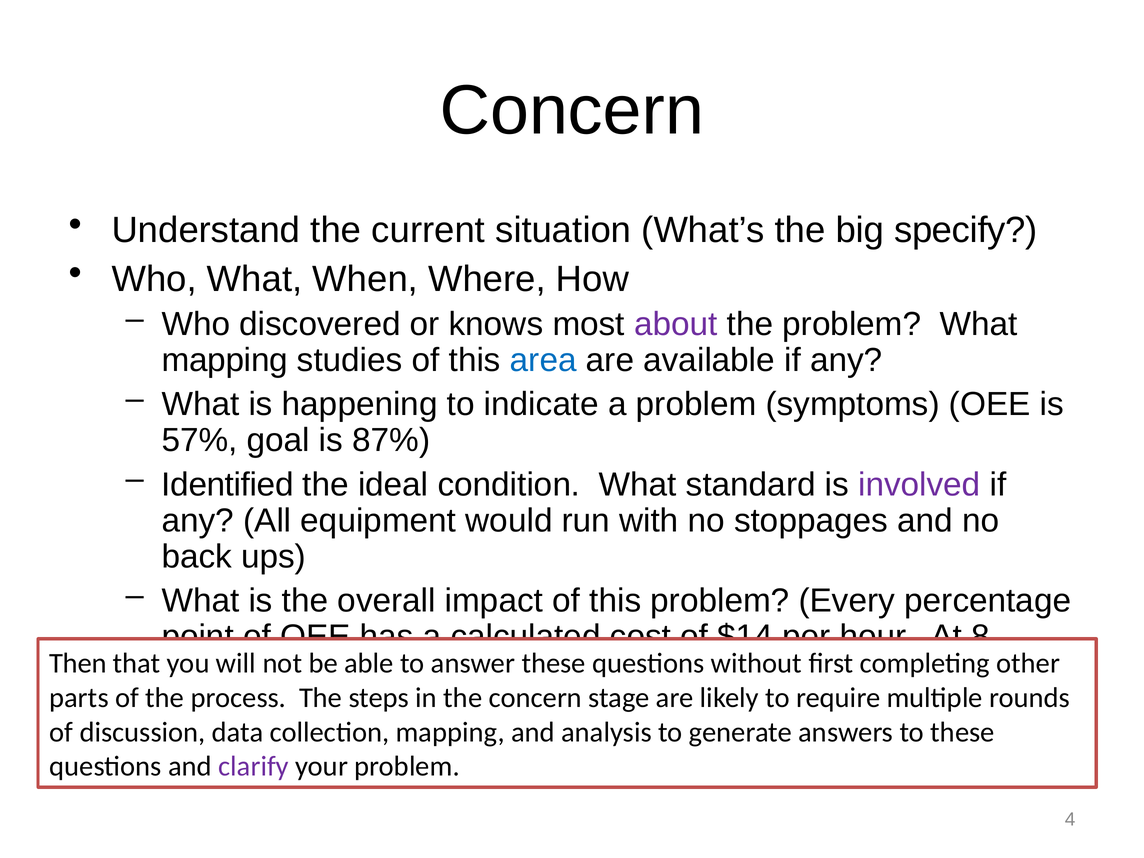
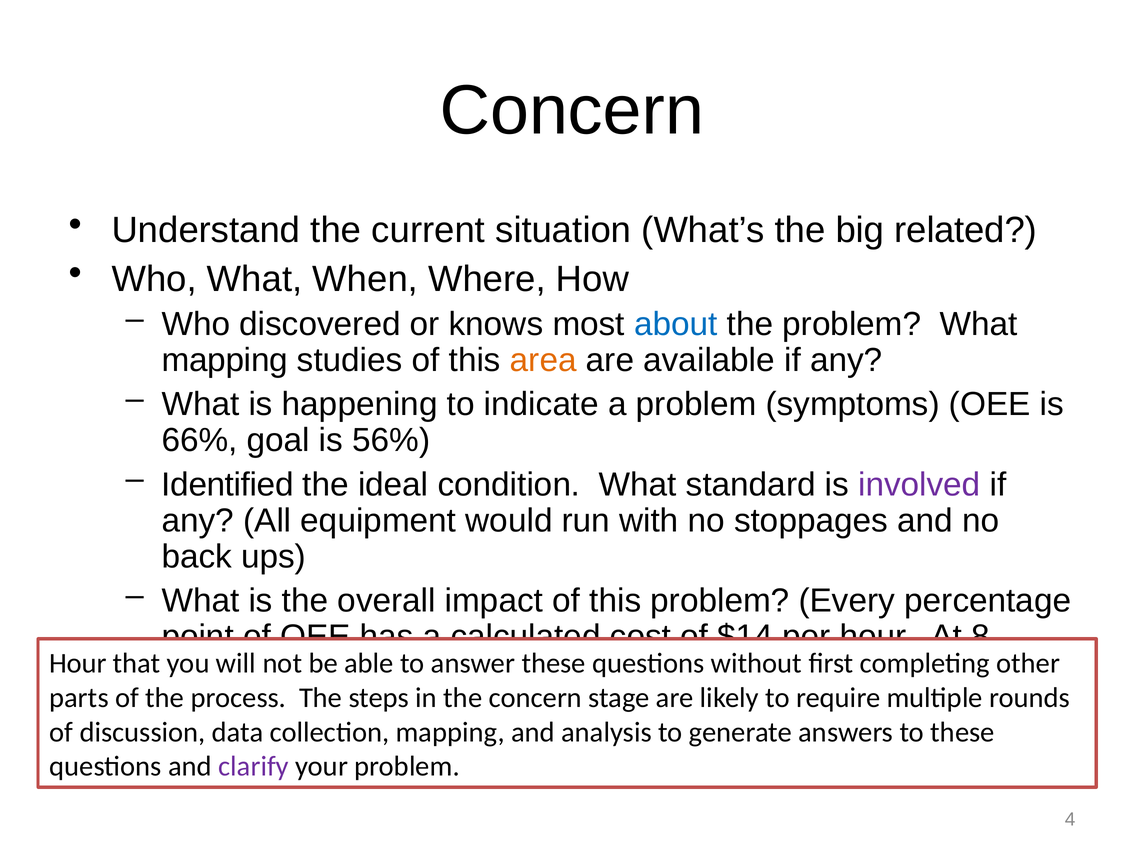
specify: specify -> related (966, 230)
about colour: purple -> blue (676, 324)
area colour: blue -> orange (543, 360)
57%: 57% -> 66% (200, 440)
87%: 87% -> 56% (391, 440)
Then: Then -> Hour (78, 663)
